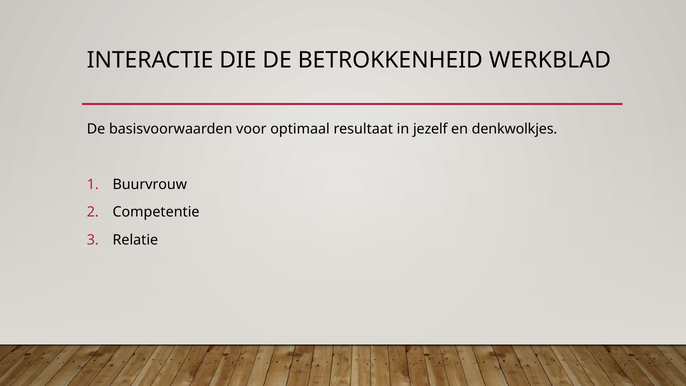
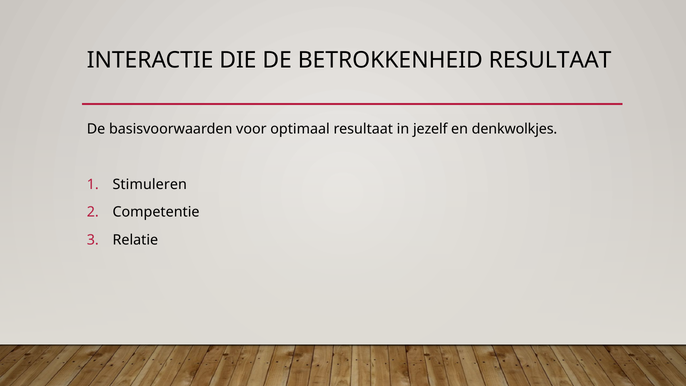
BETROKKENHEID WERKBLAD: WERKBLAD -> RESULTAAT (550, 60)
Buurvrouw: Buurvrouw -> Stimuleren (150, 184)
